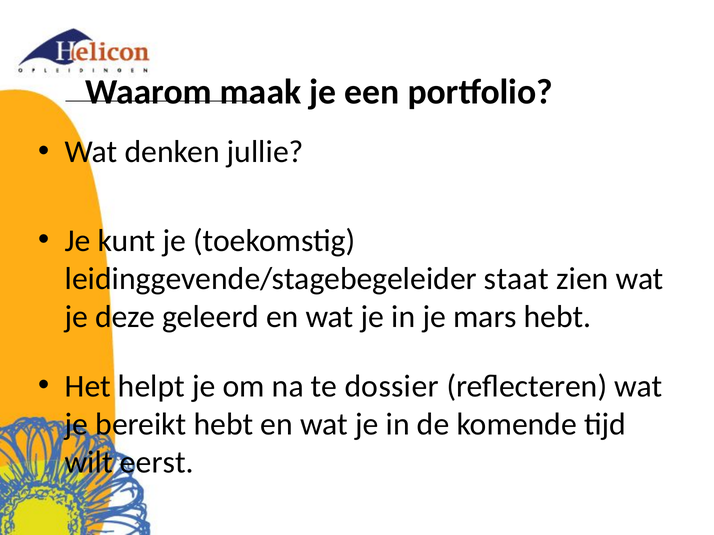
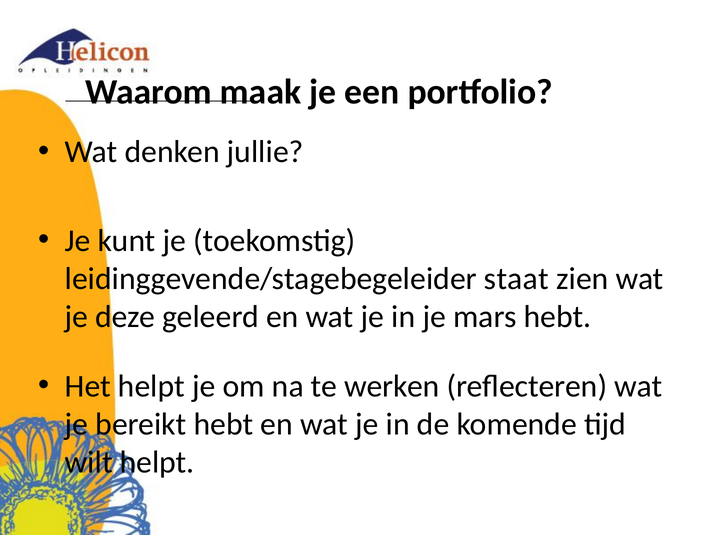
dossier: dossier -> werken (392, 387)
wilt eerst: eerst -> helpt (157, 463)
